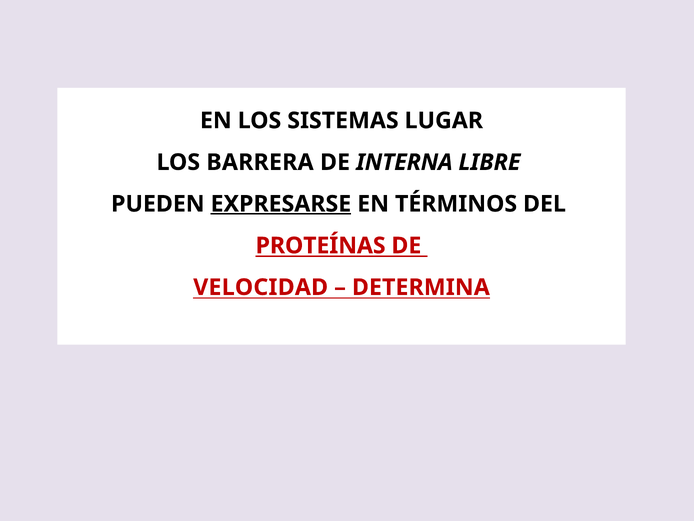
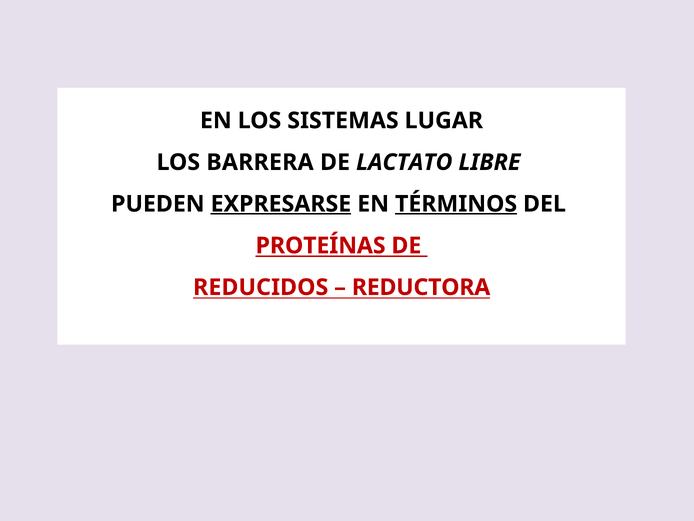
INTERNA: INTERNA -> LACTATO (404, 162)
TÉRMINOS underline: none -> present (456, 204)
VELOCIDAD: VELOCIDAD -> REDUCIDOS (261, 287)
DETERMINA: DETERMINA -> REDUCTORA (421, 287)
